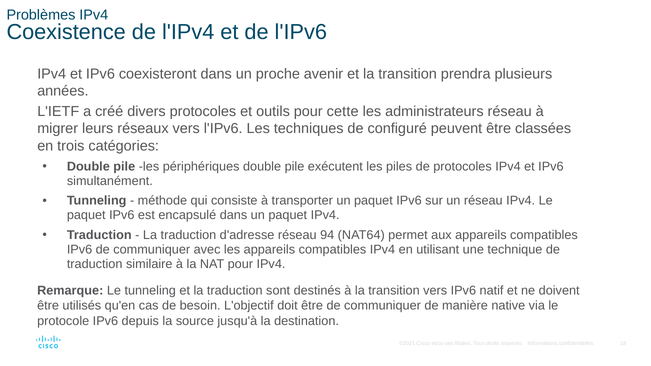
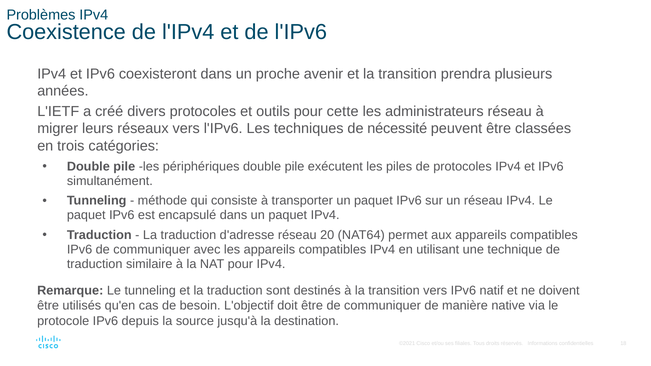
configuré: configuré -> nécessité (397, 129)
94: 94 -> 20 (327, 235)
